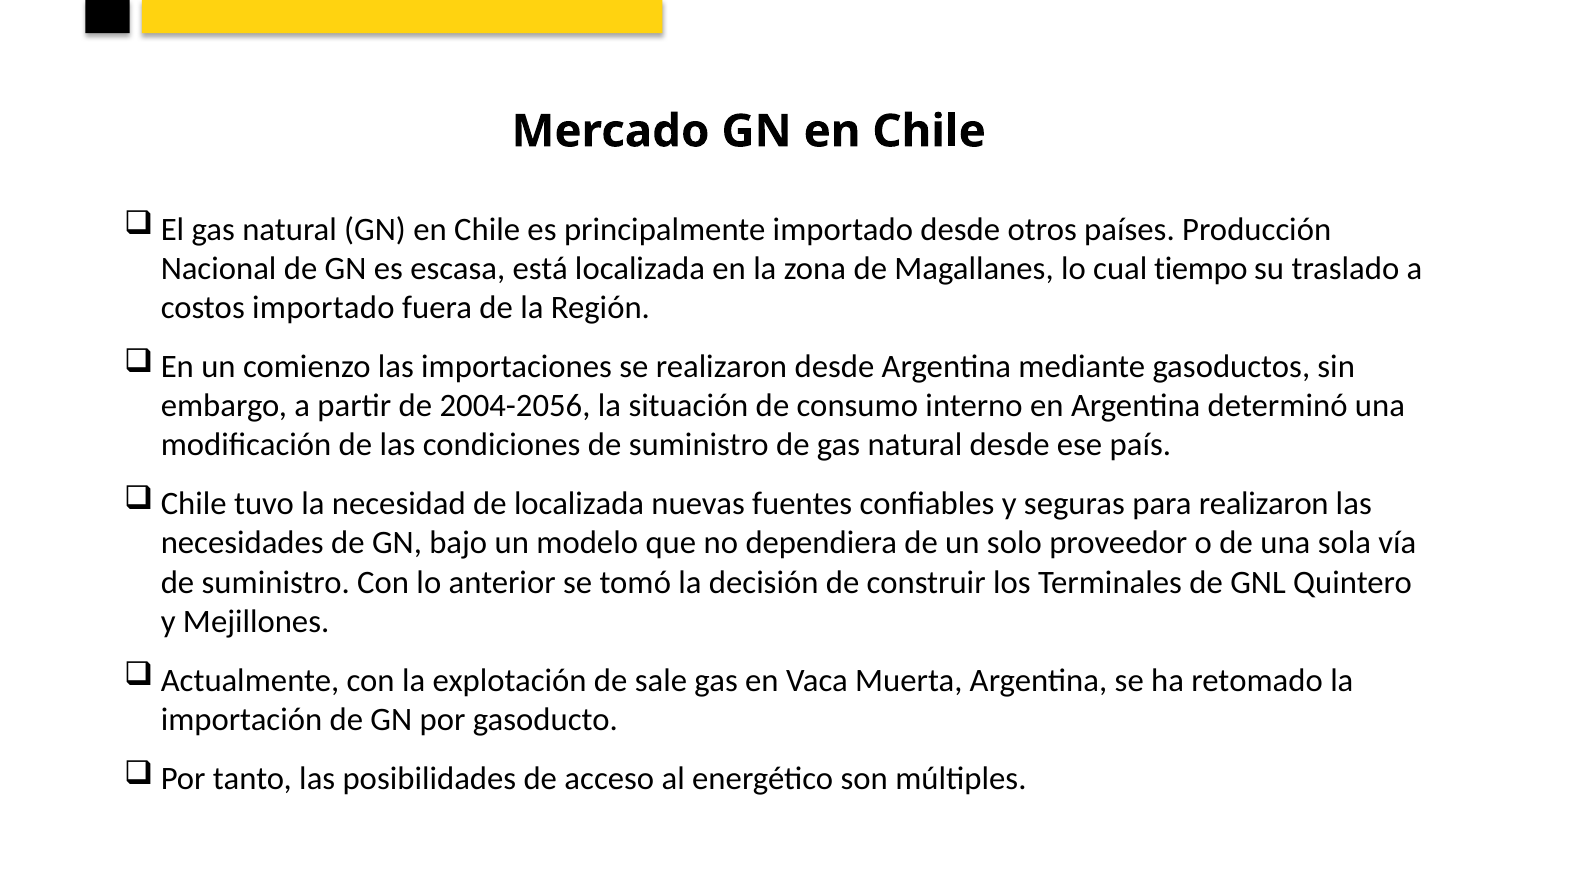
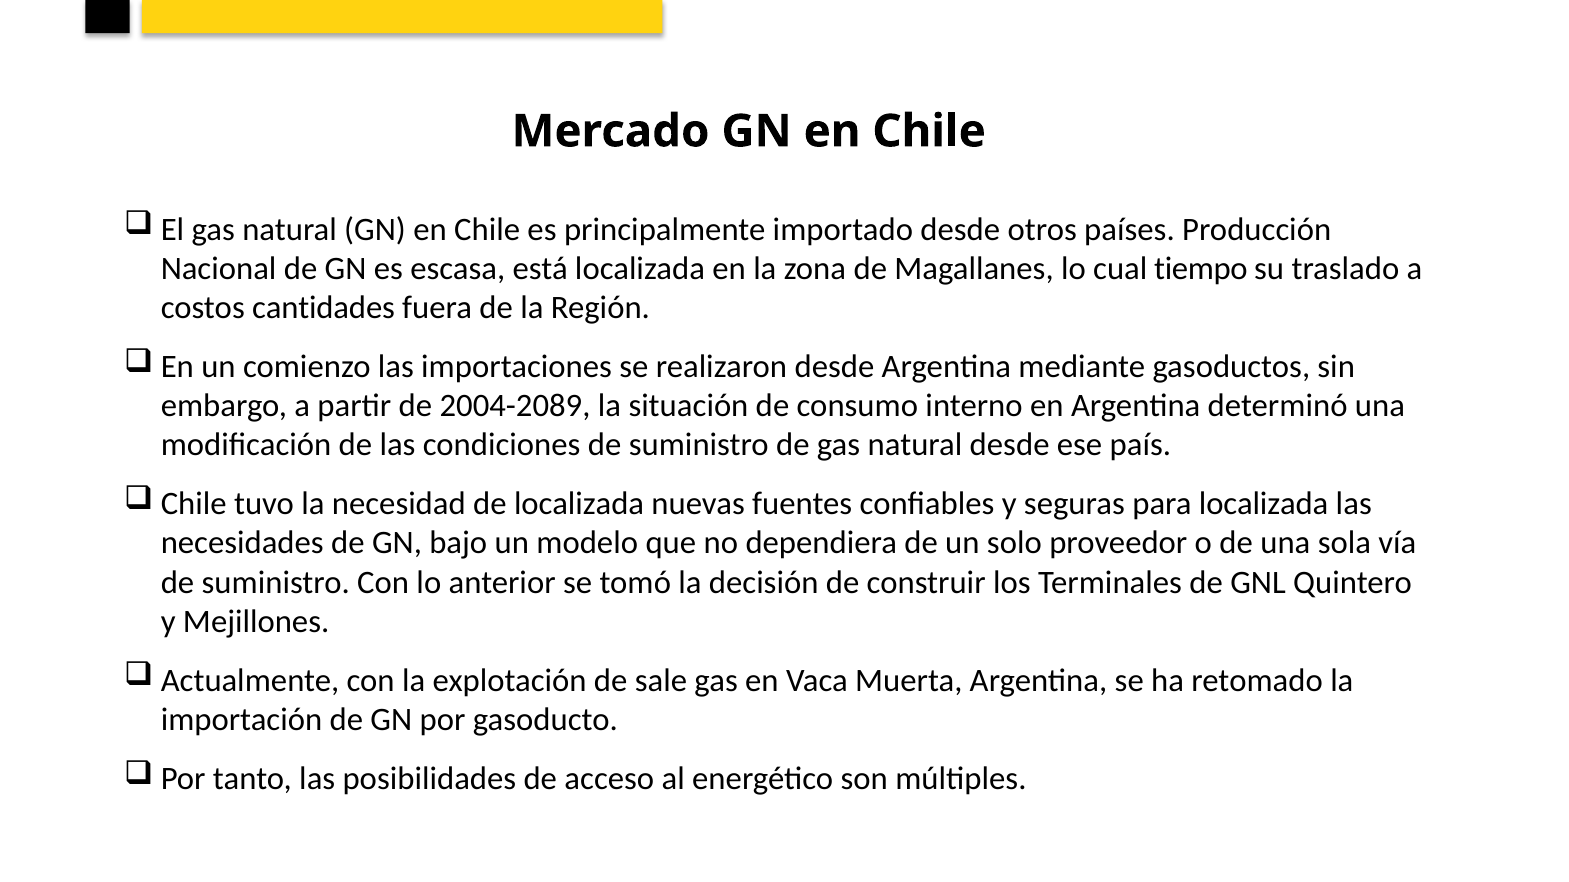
costos importado: importado -> cantidades (324, 308)
2004-2056: 2004-2056 -> 2004-2089 (515, 406)
para realizaron: realizaron -> localizada (1264, 504)
